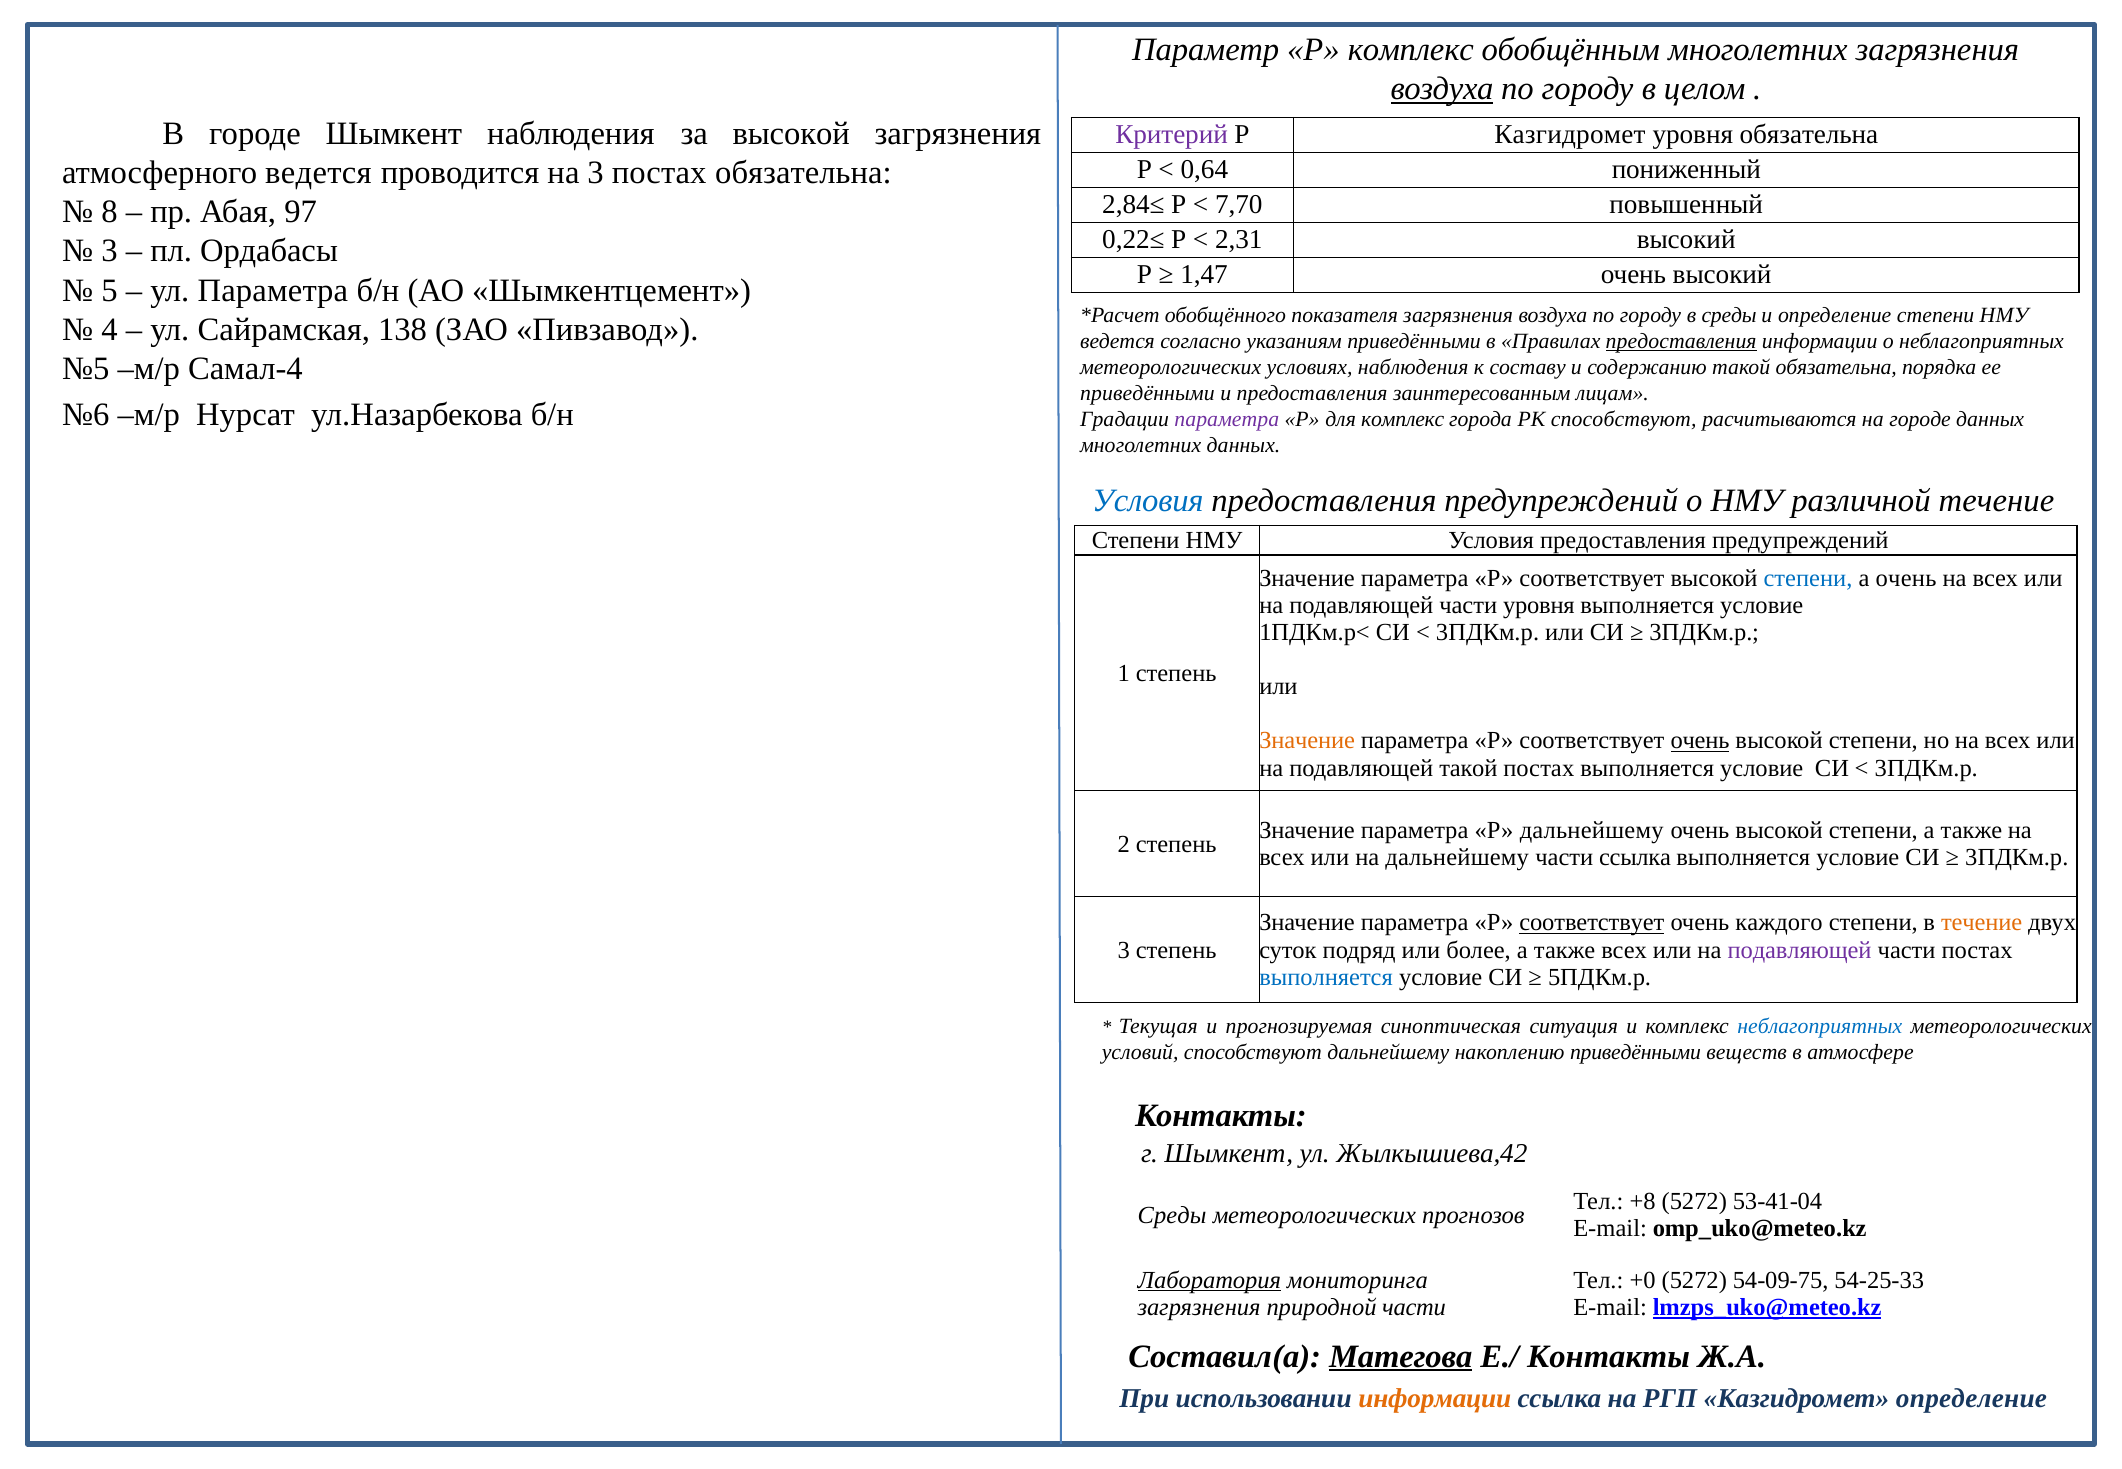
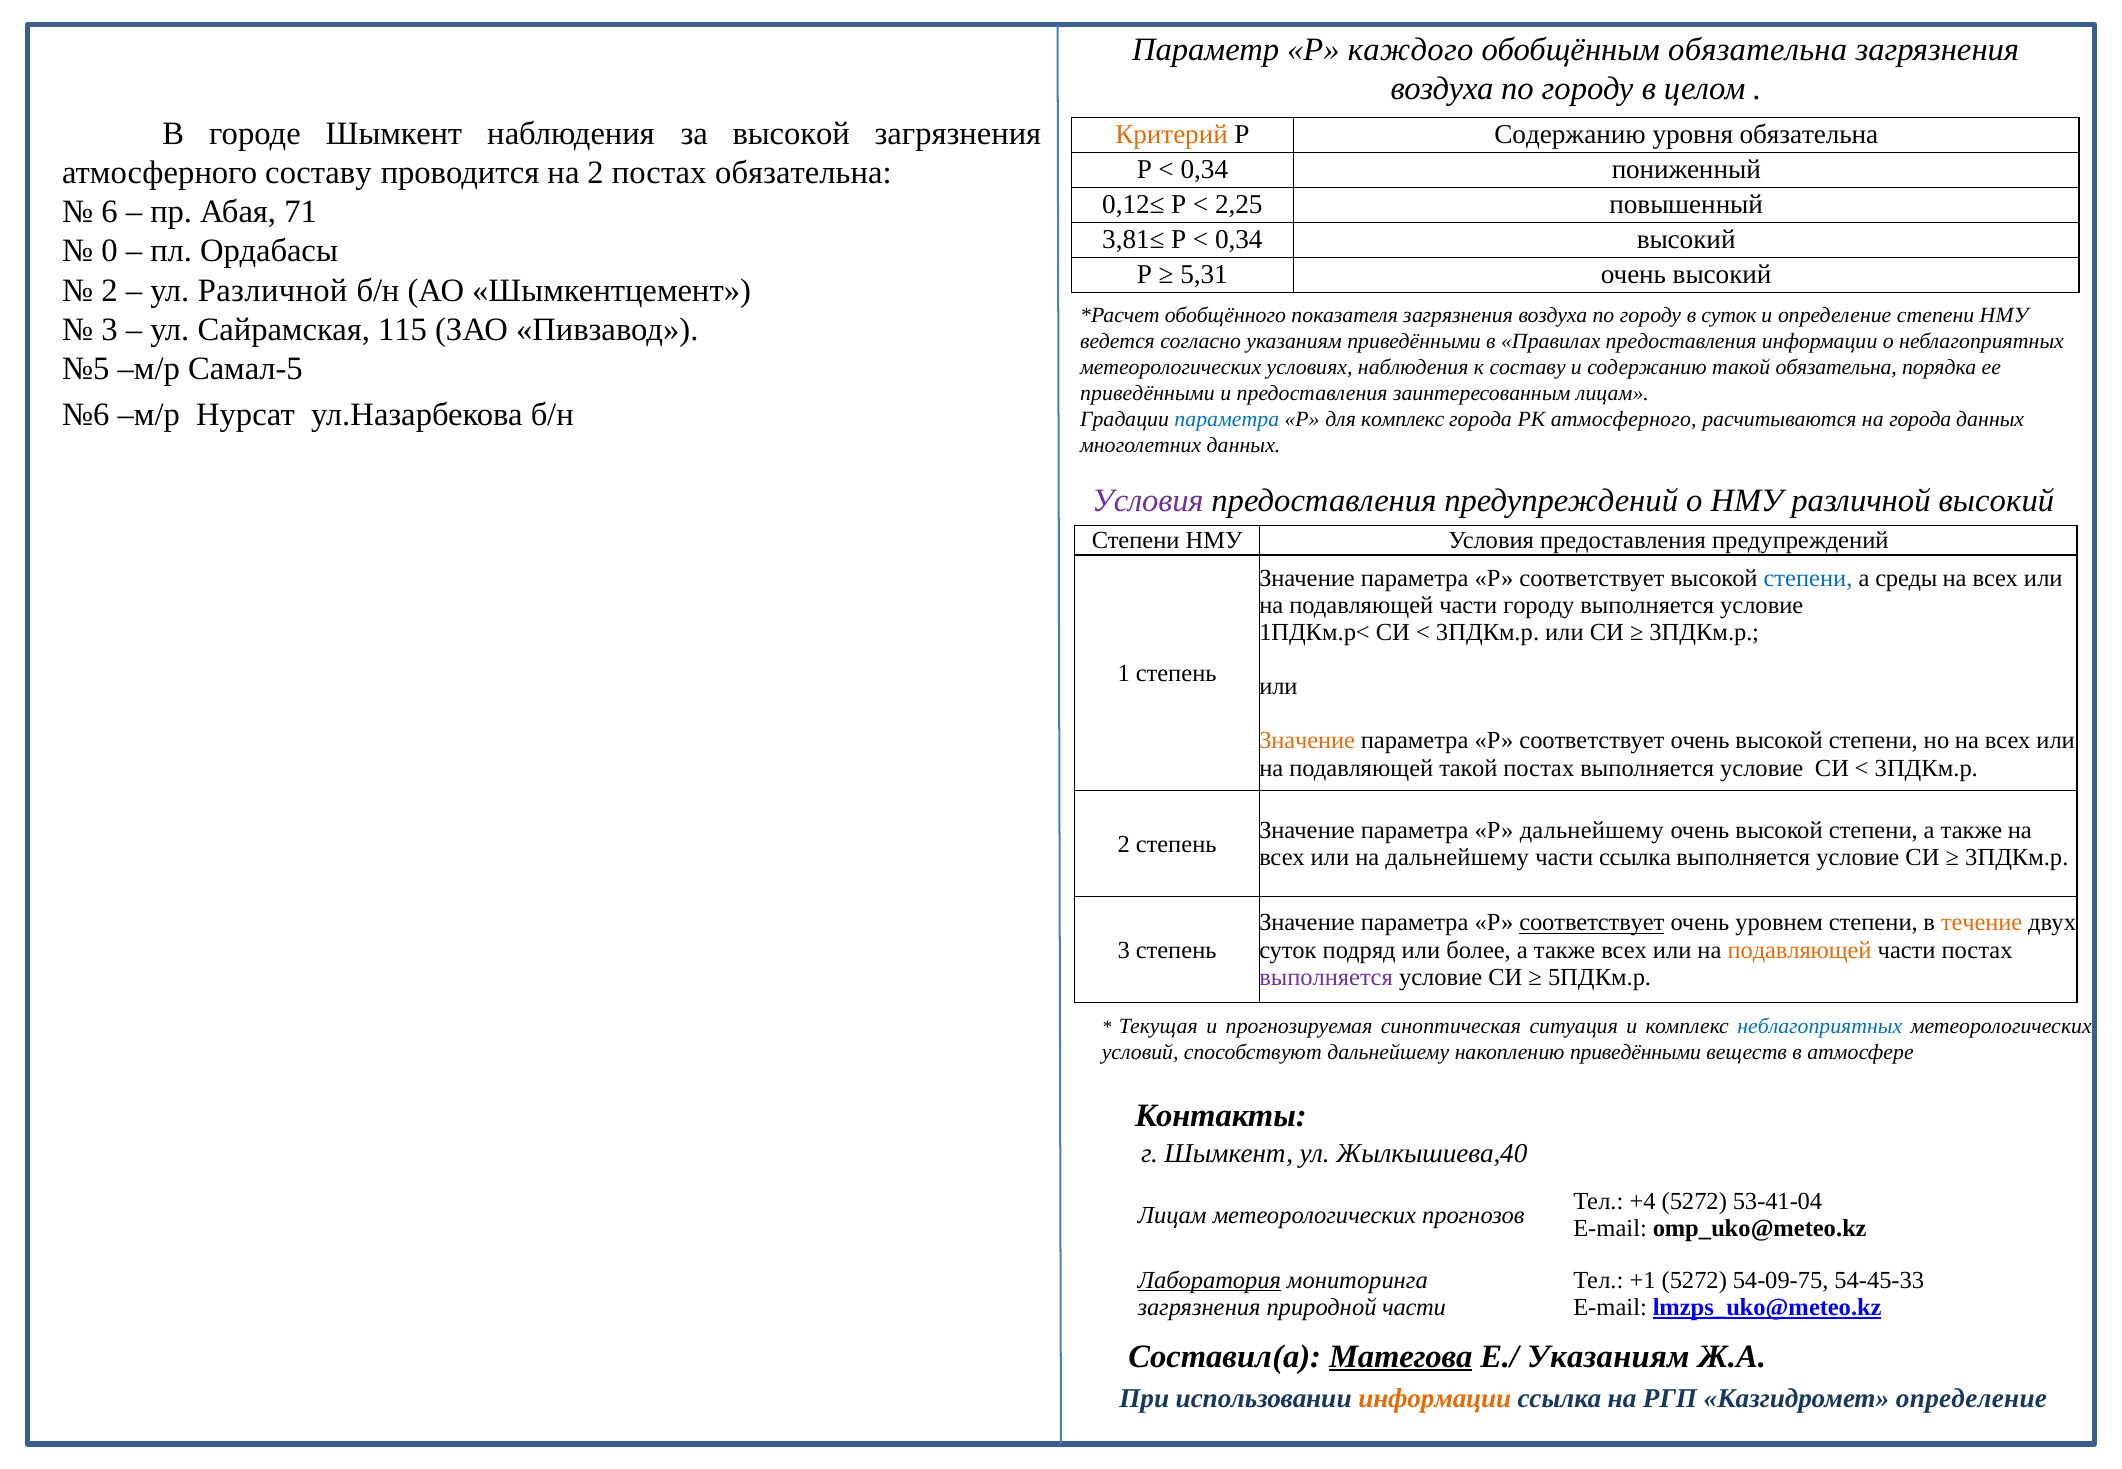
Р комплекс: комплекс -> каждого (1411, 50)
обобщённым многолетних: многолетних -> обязательна (1758, 50)
воздуха underline: present -> none (1442, 89)
Критерий colour: purple -> orange (1172, 135)
Р Казгидромет: Казгидромет -> Содержанию (1570, 135)
0,64: 0,64 -> 0,34 (1204, 170)
атмосферного ведется: ведется -> составу (318, 173)
на 3: 3 -> 2 (596, 173)
2,84≤: 2,84≤ -> 0,12≤ (1133, 205)
7,70: 7,70 -> 2,25 (1239, 205)
8: 8 -> 6 (110, 212)
97: 97 -> 71 (301, 212)
0,22≤: 0,22≤ -> 3,81≤ (1133, 240)
2,31: 2,31 -> 0,34 (1239, 240)
3: 3 -> 0 (110, 251)
1,47: 1,47 -> 5,31 (1204, 275)
5: 5 -> 2 (110, 290)
ул Параметра: Параметра -> Различной (273, 290)
в среды: среды -> суток (1729, 315)
4: 4 -> 3 (110, 329)
138: 138 -> 115 (403, 329)
предоставления underline: present -> none (1681, 341)
Самал-4: Самал-4 -> Самал-5 (245, 369)
параметра colour: purple -> blue (1227, 419)
РК способствуют: способствуют -> атмосферного (1624, 419)
на городе: городе -> города (1920, 419)
Условия colour: blue -> purple (1148, 500)
различной течение: течение -> высокий (1996, 500)
а очень: очень -> среды (1906, 578)
части уровня: уровня -> городу (1539, 605)
очень underline: present -> none (1700, 741)
каждого: каждого -> уровнем (1779, 923)
подавляющей colour: purple -> orange (1800, 950)
выполняется colour: blue -> purple (1326, 977)
Жылкышиева,42: Жылкышиева,42 -> Жылкышиева,40 (1432, 1153)
+8: +8 -> +4 (1643, 1201)
Среды: Среды -> Лицам (1172, 1215)
+0: +0 -> +1 (1643, 1280)
54-25-33: 54-25-33 -> 54-45-33 (1879, 1280)
Е./ Контакты: Контакты -> Указаниям (1608, 1357)
